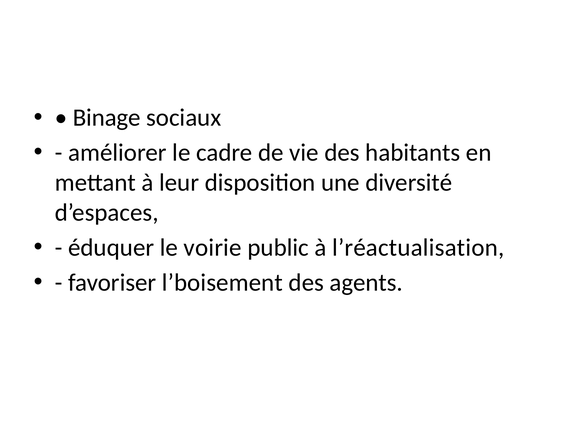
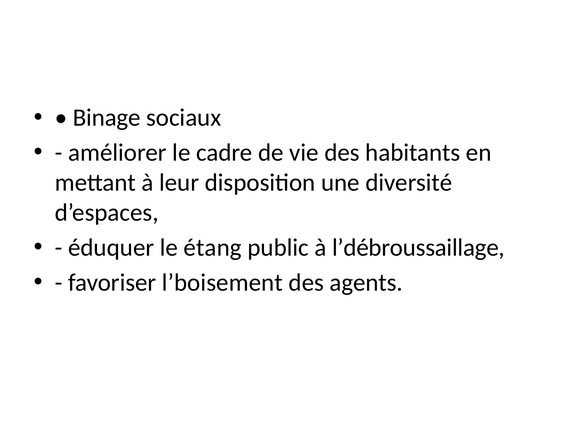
voirie: voirie -> étang (213, 248)
l’réactualisation: l’réactualisation -> l’débroussaillage (418, 248)
